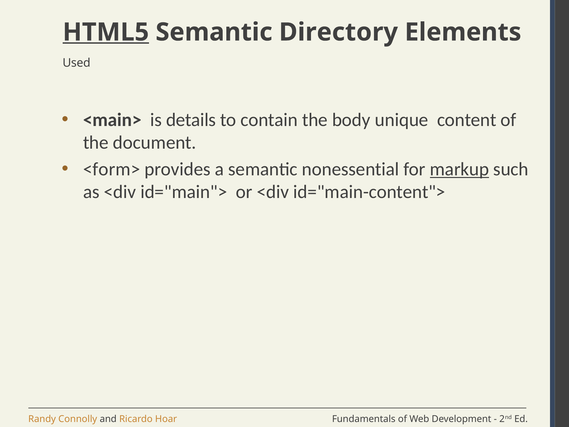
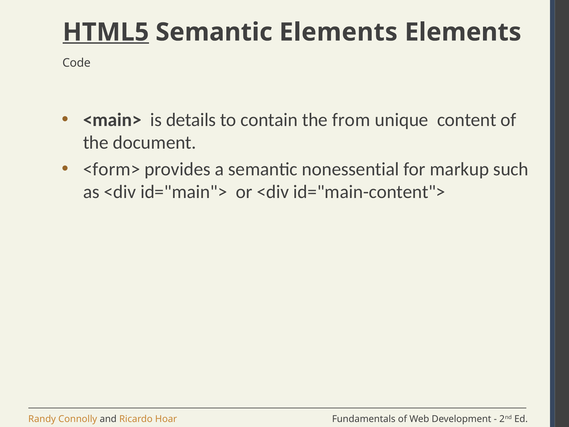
Semantic Directory: Directory -> Elements (338, 32)
Used: Used -> Code (76, 63)
body: body -> from (351, 120)
markup underline: present -> none (459, 169)
